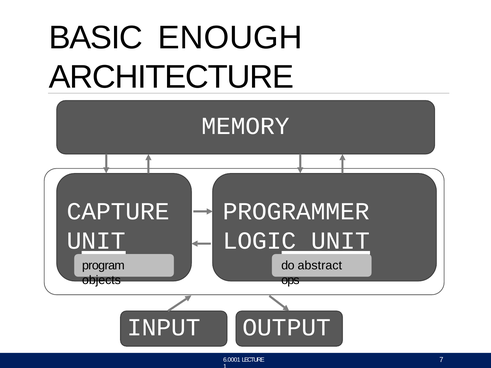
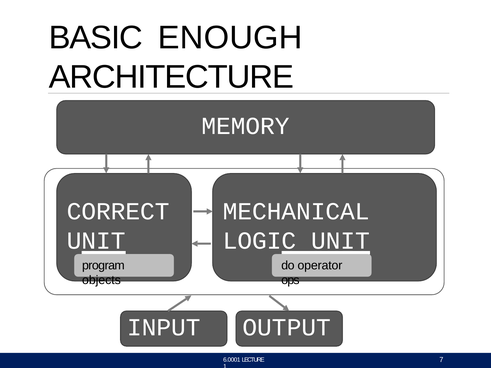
CAPTURE: CAPTURE -> CORRECT (118, 211)
PROGRAMMER: PROGRAMMER -> MECHANICAL (296, 211)
abstract: abstract -> operator (320, 266)
